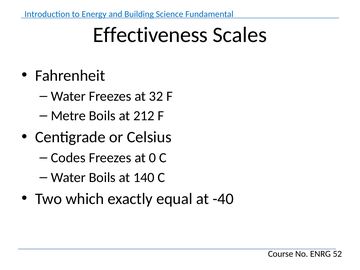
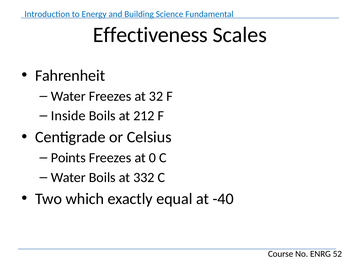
Metre: Metre -> Inside (68, 116)
Codes: Codes -> Points (68, 158)
140: 140 -> 332 (144, 177)
